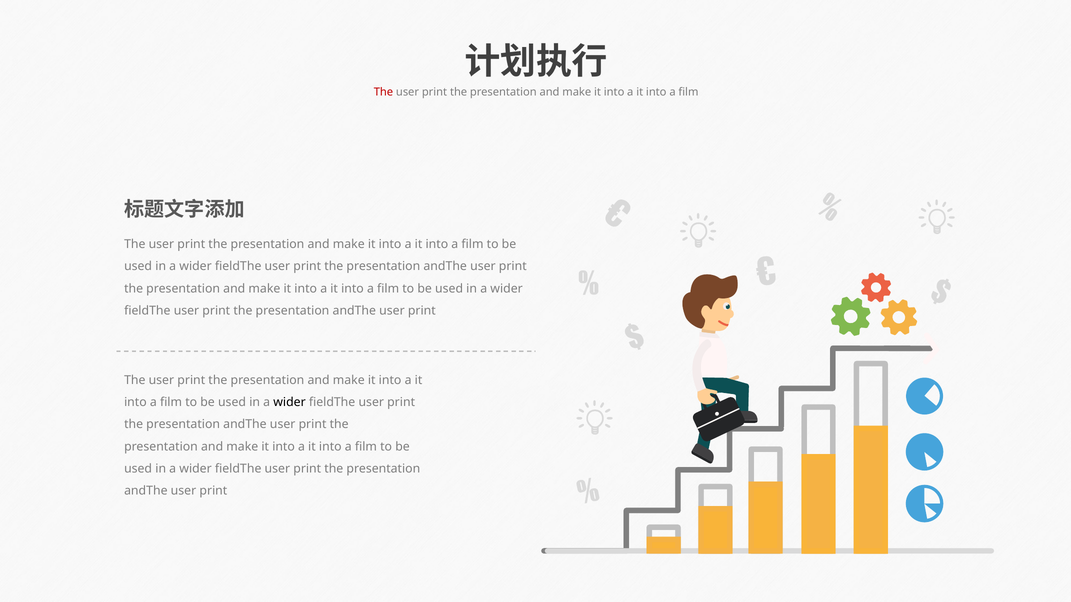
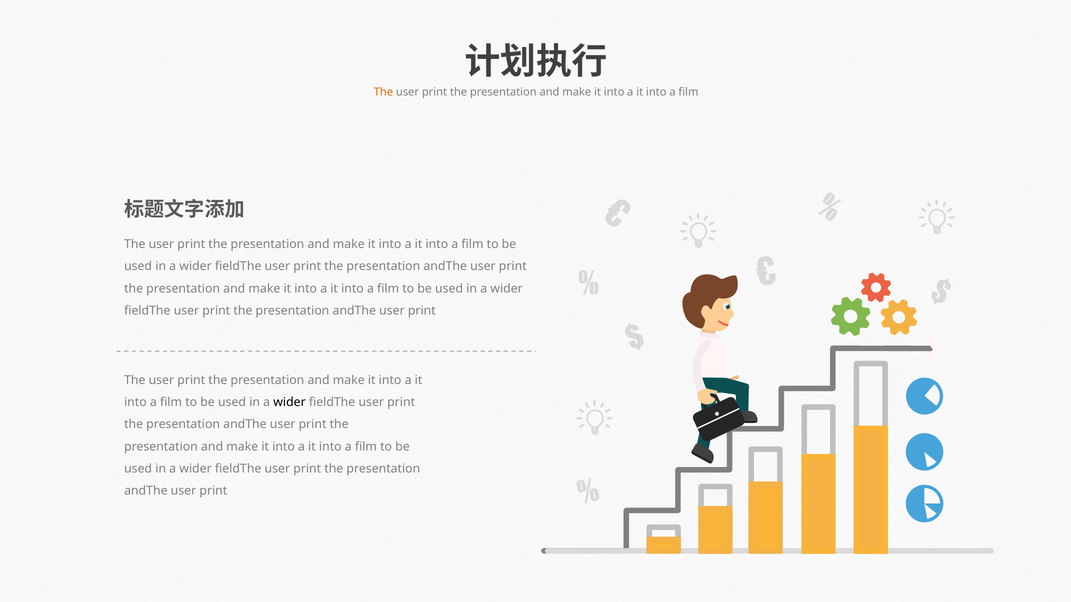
The colour: red -> orange (383, 92)
